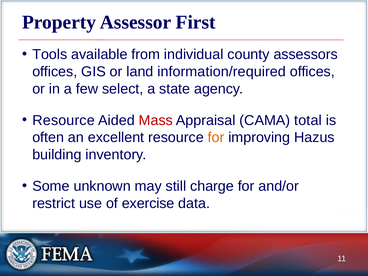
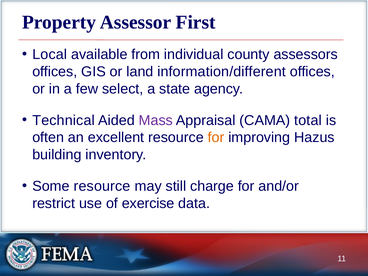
Tools: Tools -> Local (50, 54)
information/required: information/required -> information/different (222, 72)
Resource: Resource -> Technical (64, 120)
Mass colour: red -> purple (156, 120)
Some unknown: unknown -> resource (102, 186)
